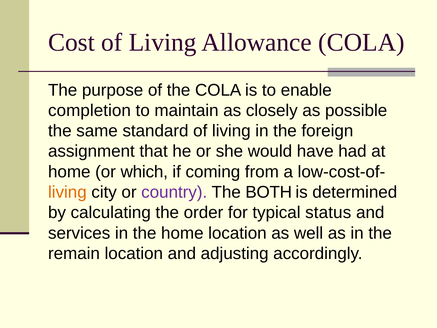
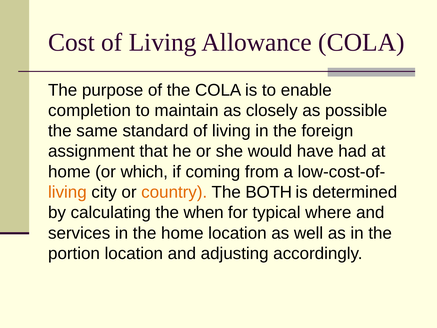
country colour: purple -> orange (174, 192)
order: order -> when (204, 212)
status: status -> where (328, 212)
remain: remain -> portion (74, 253)
